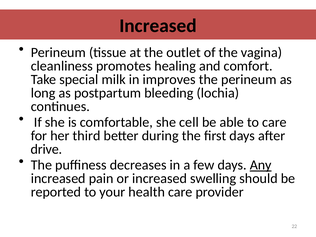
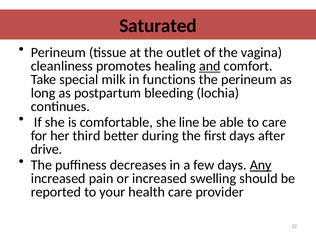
Increased: Increased -> Saturated (158, 26)
and underline: none -> present (210, 66)
improves: improves -> functions (169, 80)
cell: cell -> line (189, 122)
